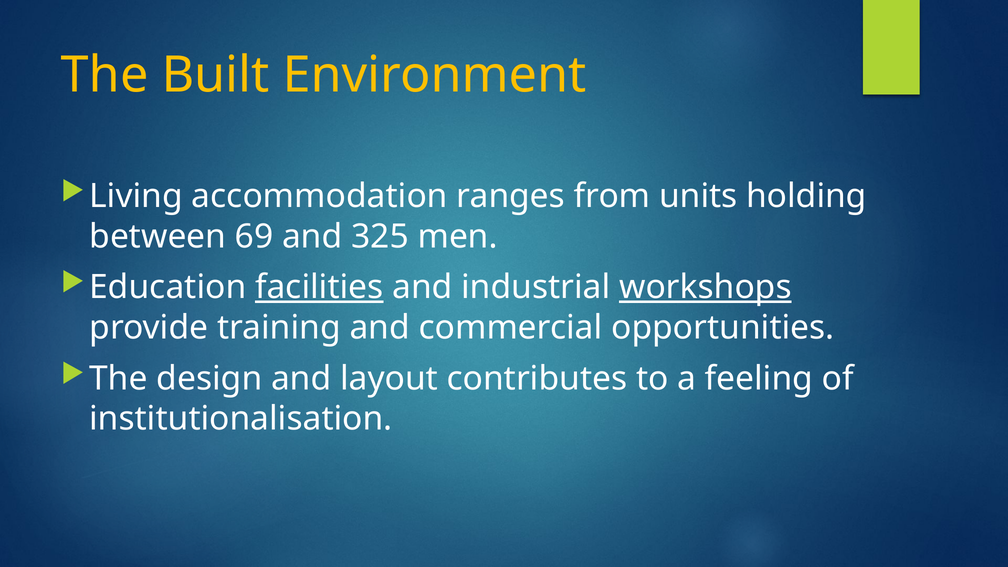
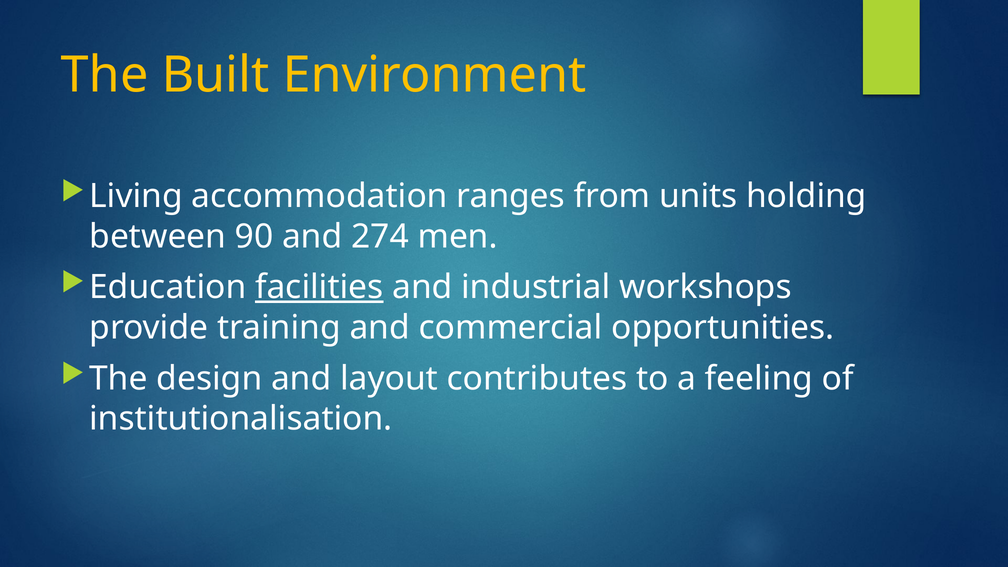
69: 69 -> 90 (254, 236)
325: 325 -> 274 (380, 236)
workshops underline: present -> none (705, 287)
